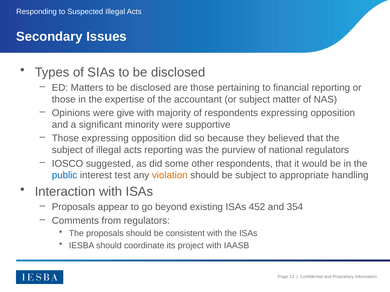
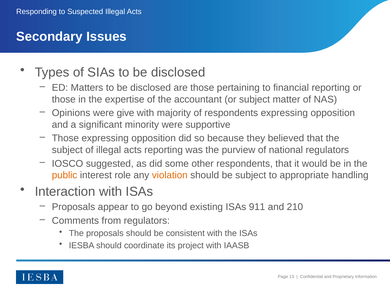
public colour: blue -> orange (65, 176)
test: test -> role (123, 176)
452: 452 -> 911 (257, 207)
354: 354 -> 210 (295, 207)
